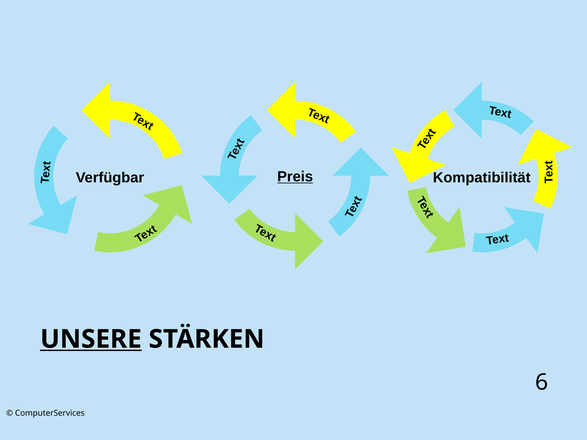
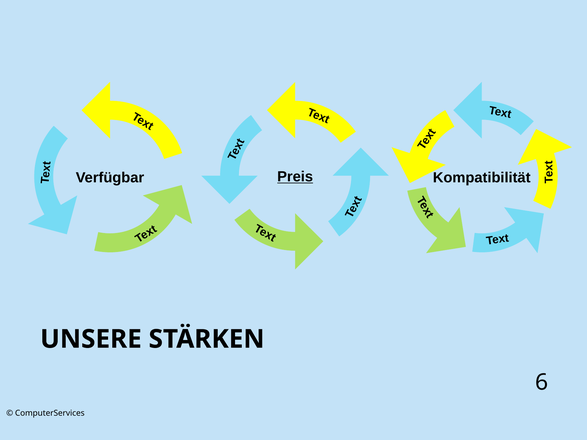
UNSERE underline: present -> none (91, 339)
